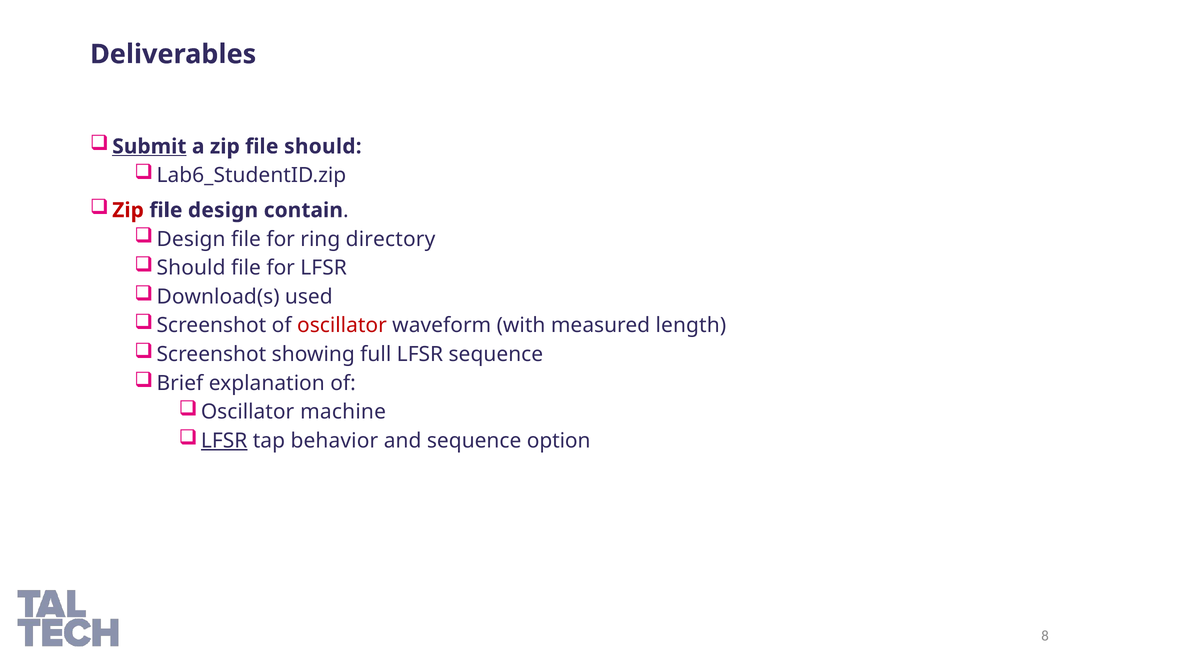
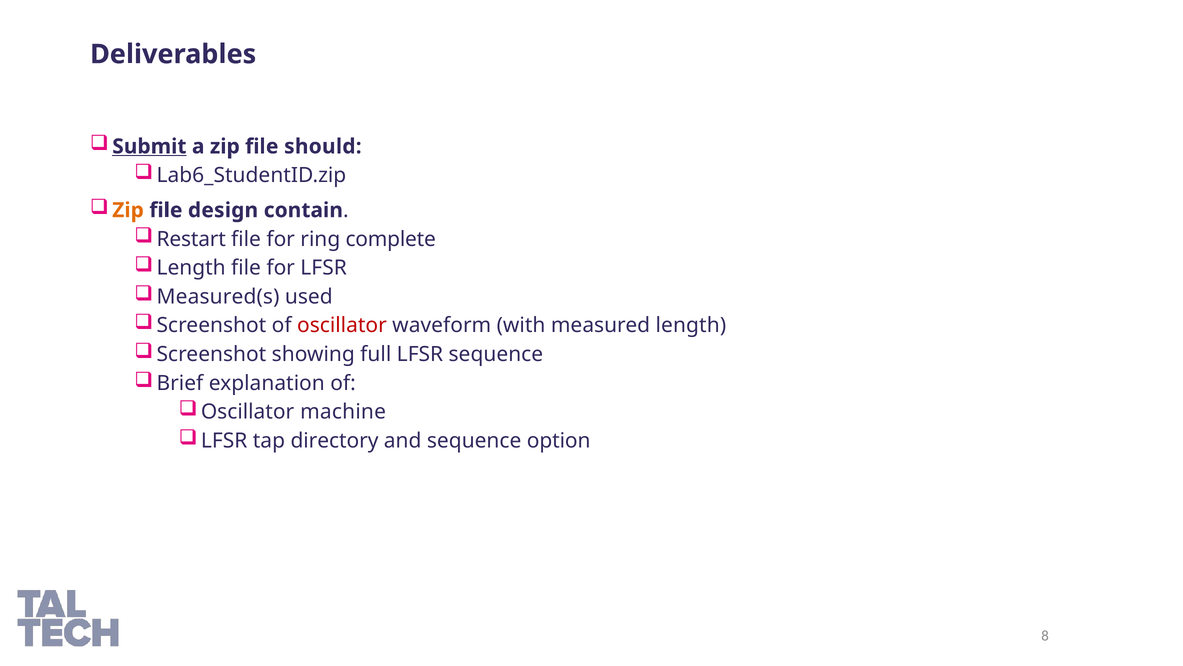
Zip colour: red -> orange (128, 210)
Design: Design -> Restart (191, 239)
directory: directory -> complete (391, 239)
Should: Should -> Length (191, 268)
Download(s: Download(s -> Measured(s (218, 296)
LFSR underline: present -> none (224, 440)
behavior: behavior -> directory (334, 440)
